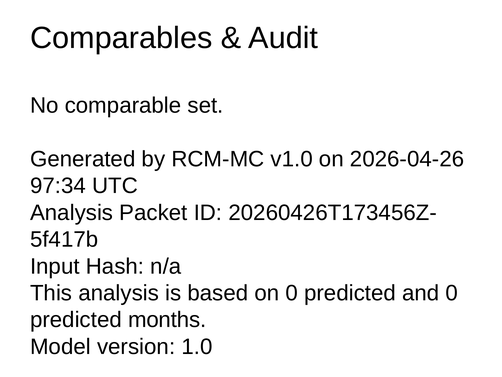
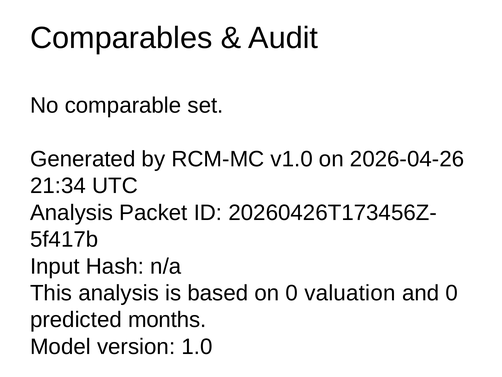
97:34: 97:34 -> 21:34 (58, 186)
on 0 predicted: predicted -> valuation (350, 293)
